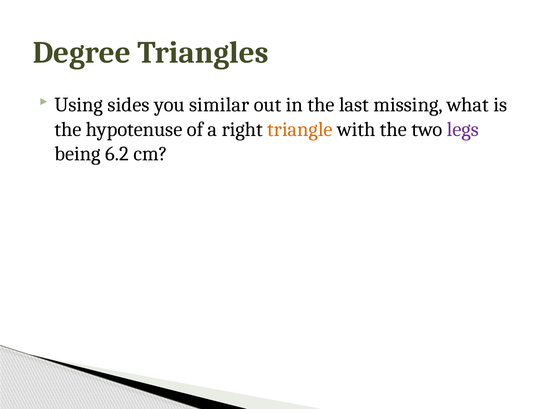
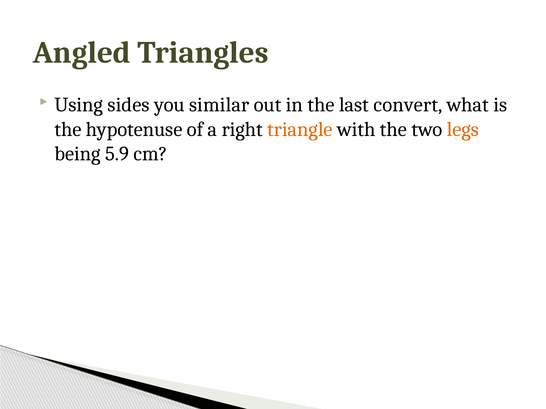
Degree: Degree -> Angled (82, 53)
missing: missing -> convert (408, 105)
legs colour: purple -> orange (463, 129)
6.2: 6.2 -> 5.9 (117, 154)
